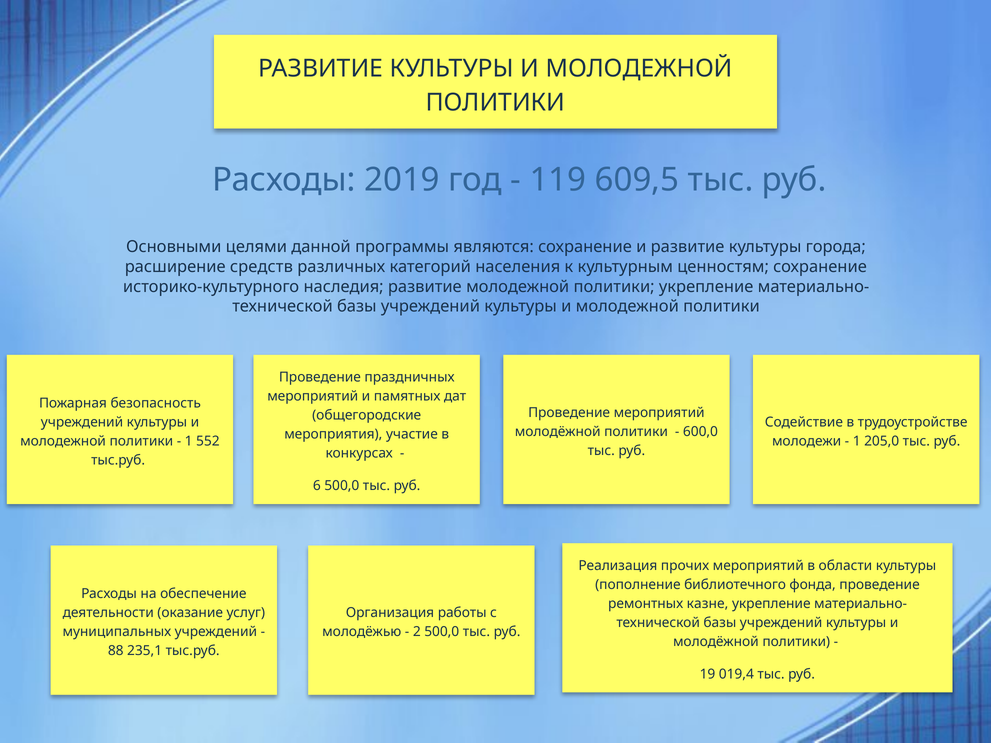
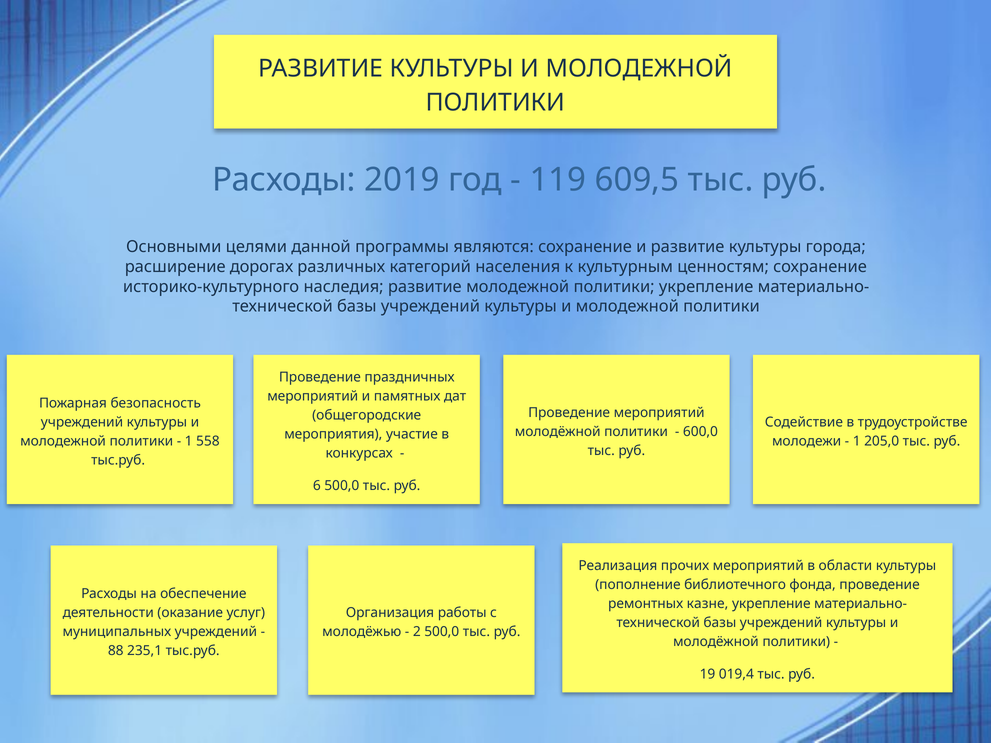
средств: средств -> дорогах (262, 267)
552: 552 -> 558 (208, 441)
